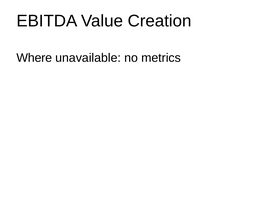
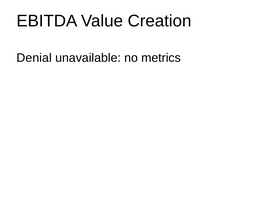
Where: Where -> Denial (34, 58)
